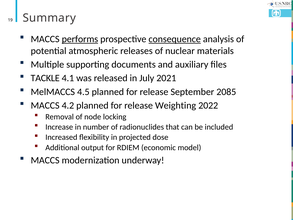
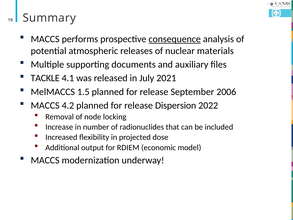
performs underline: present -> none (80, 39)
4.5: 4.5 -> 1.5 (83, 92)
2085: 2085 -> 2006 (226, 92)
Weighting: Weighting -> Dispersion (176, 105)
